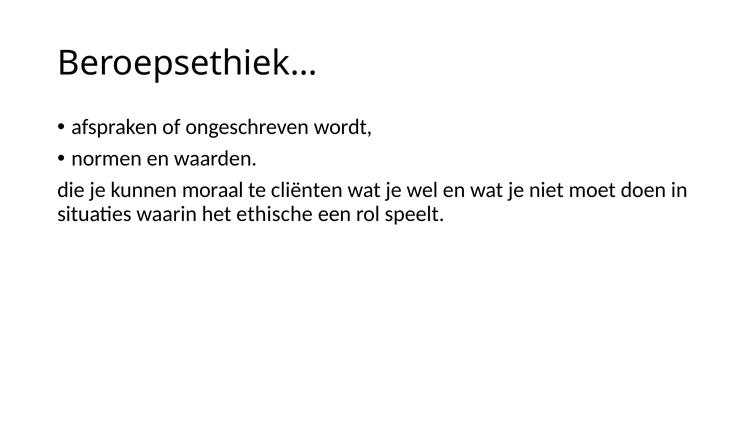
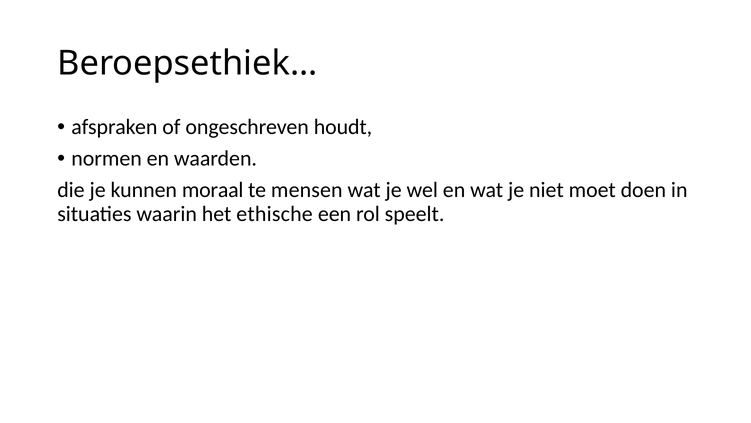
wordt: wordt -> houdt (343, 127)
cliënten: cliënten -> mensen (307, 190)
